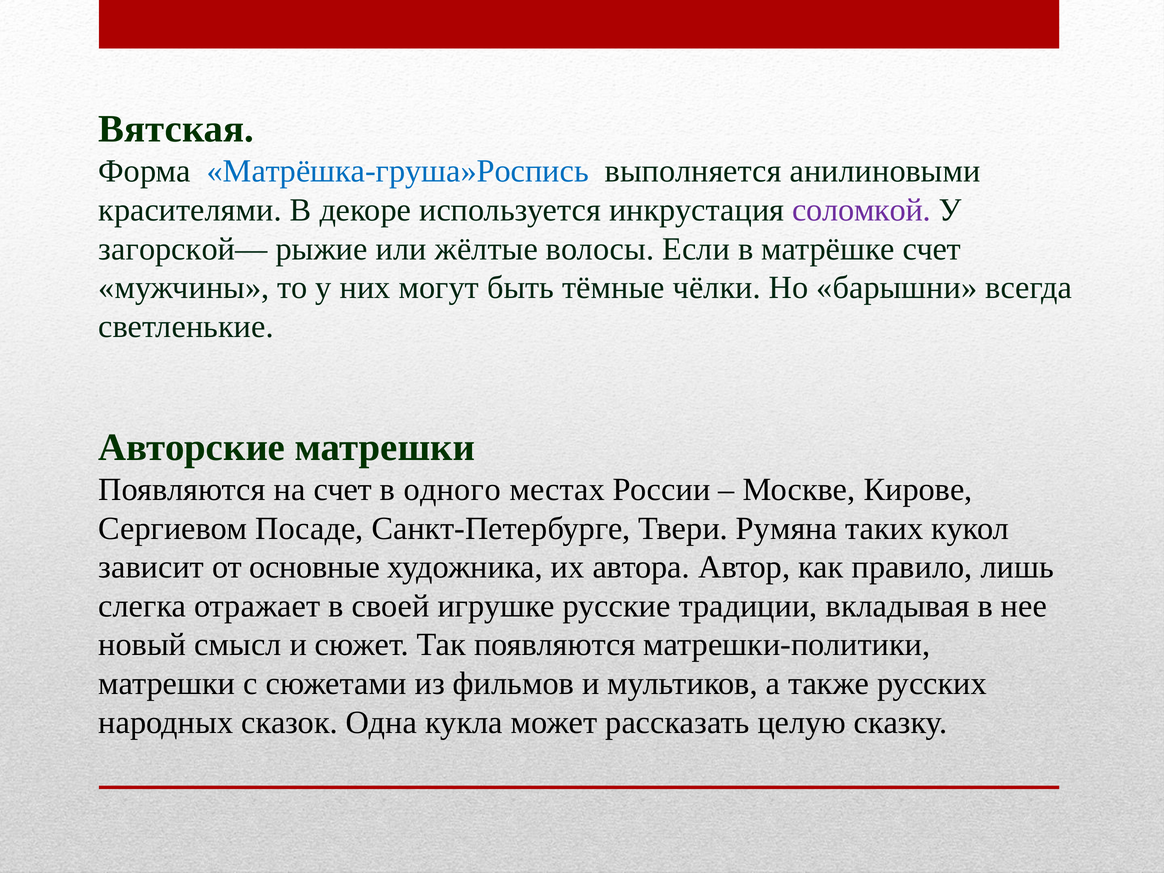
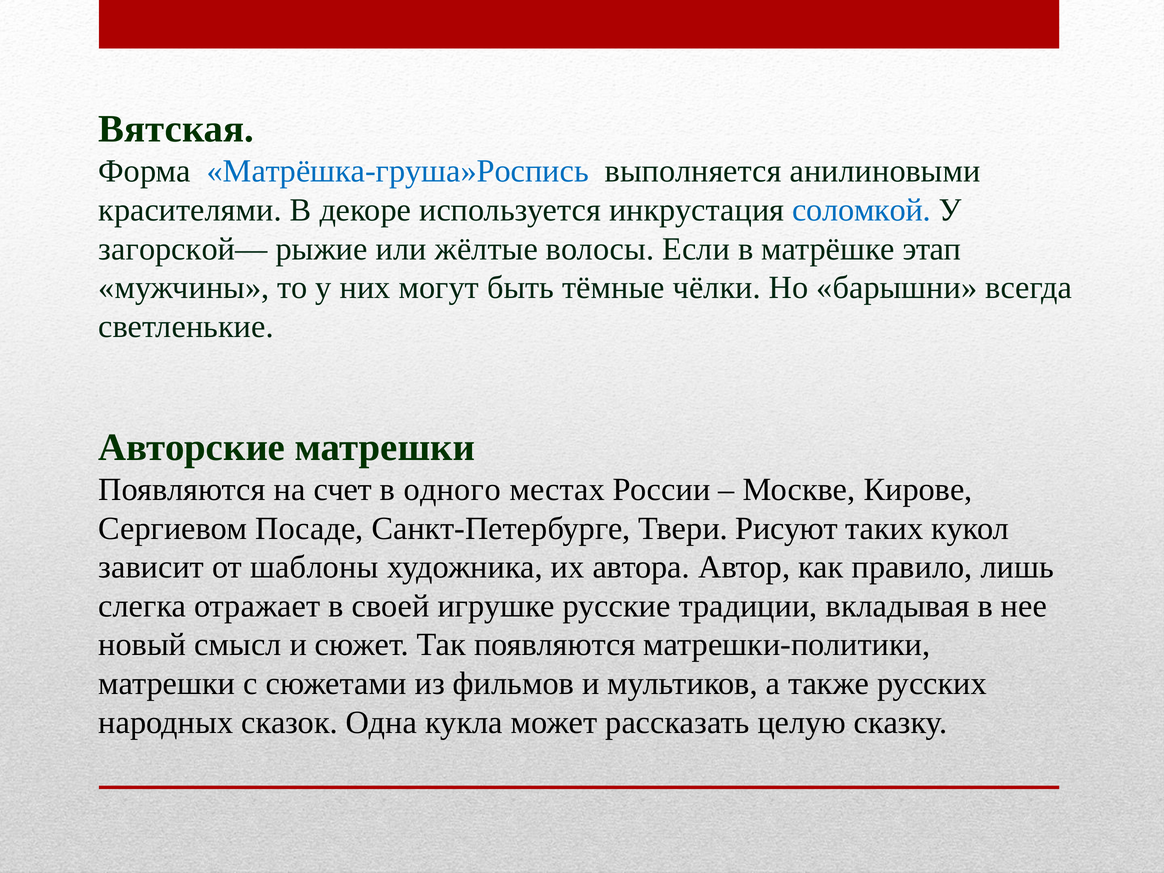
соломкой colour: purple -> blue (862, 210)
матрёшке счет: счет -> этап (932, 249)
Румяна: Румяна -> Рисуют (787, 528)
основные: основные -> шаблоны (314, 567)
